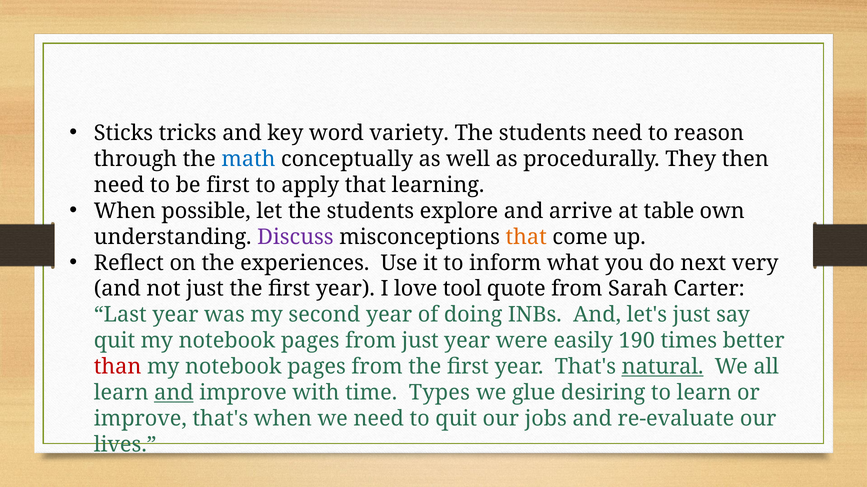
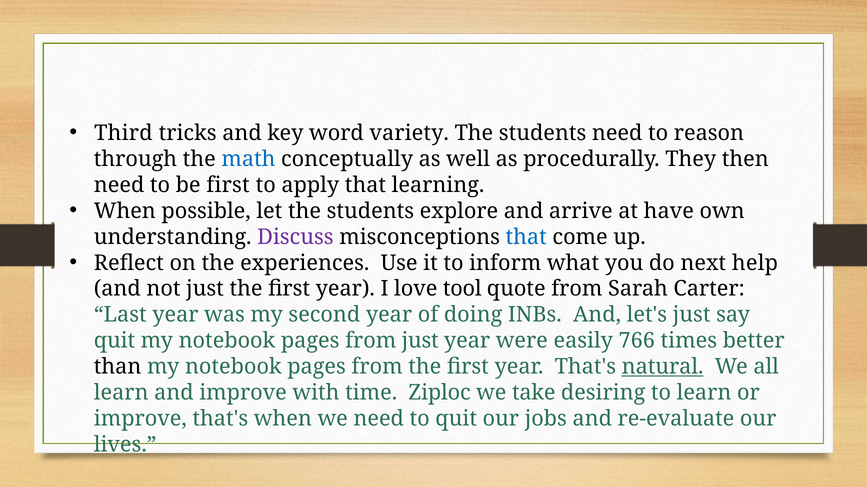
Sticks: Sticks -> Third (123, 133)
table: table -> have (669, 211)
that colour: orange -> blue (526, 237)
very: very -> help (755, 263)
190: 190 -> 766 (637, 341)
than colour: red -> black (118, 367)
and underline: present -> none (174, 393)
Types: Types -> Ziploc (440, 393)
glue: glue -> take (534, 393)
